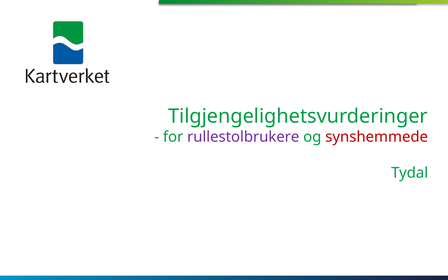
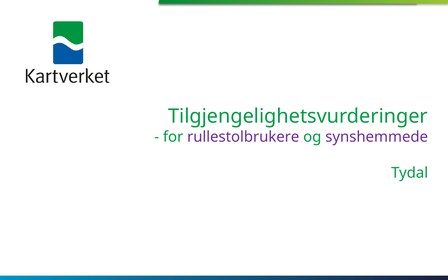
synshemmede colour: red -> purple (377, 137)
